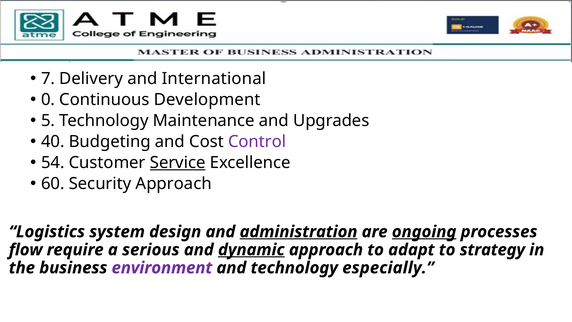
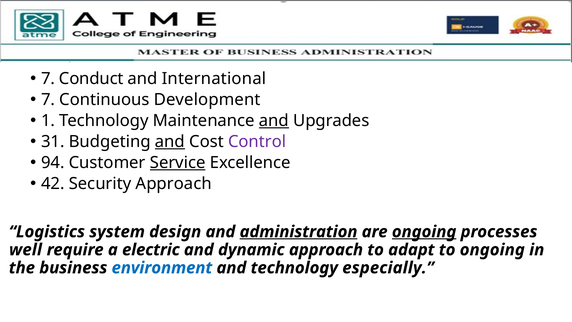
Delivery: Delivery -> Conduct (91, 79)
0: 0 -> 7 (48, 100)
5: 5 -> 1 (48, 121)
and underline: none -> present (274, 121)
40: 40 -> 31 (53, 142)
and underline: none -> present (170, 142)
54: 54 -> 94 (53, 163)
60: 60 -> 42 (53, 184)
flow: flow -> well (26, 250)
serious: serious -> electric (151, 250)
dynamic underline: present -> none (251, 250)
to strategy: strategy -> ongoing (492, 250)
environment colour: purple -> blue (162, 268)
